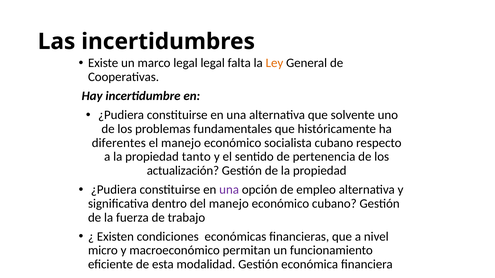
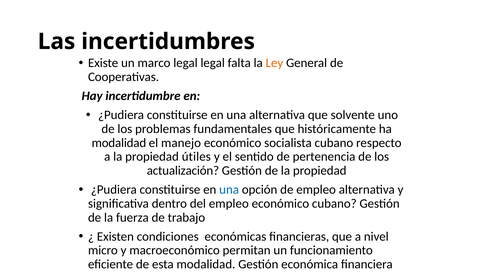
diferentes: diferentes -> modalidad (119, 143)
tanto: tanto -> útiles (196, 157)
una colour: purple -> blue (229, 190)
del manejo: manejo -> empleo (229, 204)
